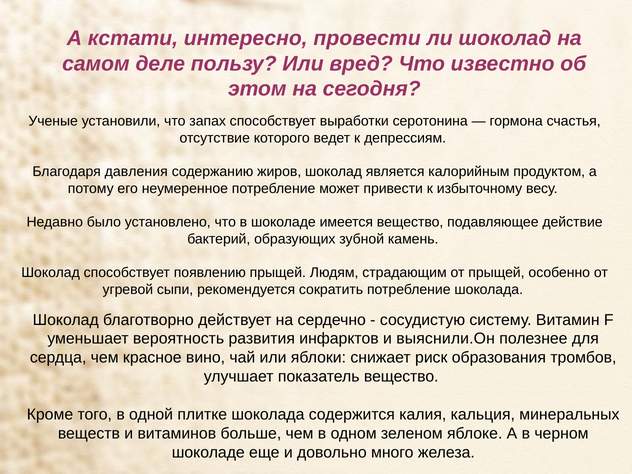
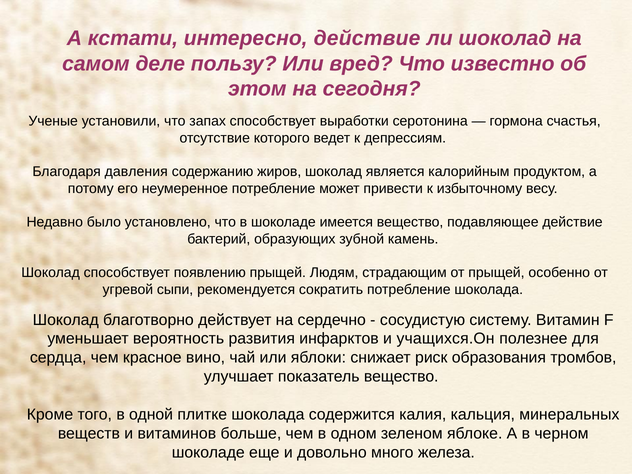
интересно провести: провести -> действие (367, 38)
выяснили.Он: выяснили.Он -> учащихся.Он (446, 339)
